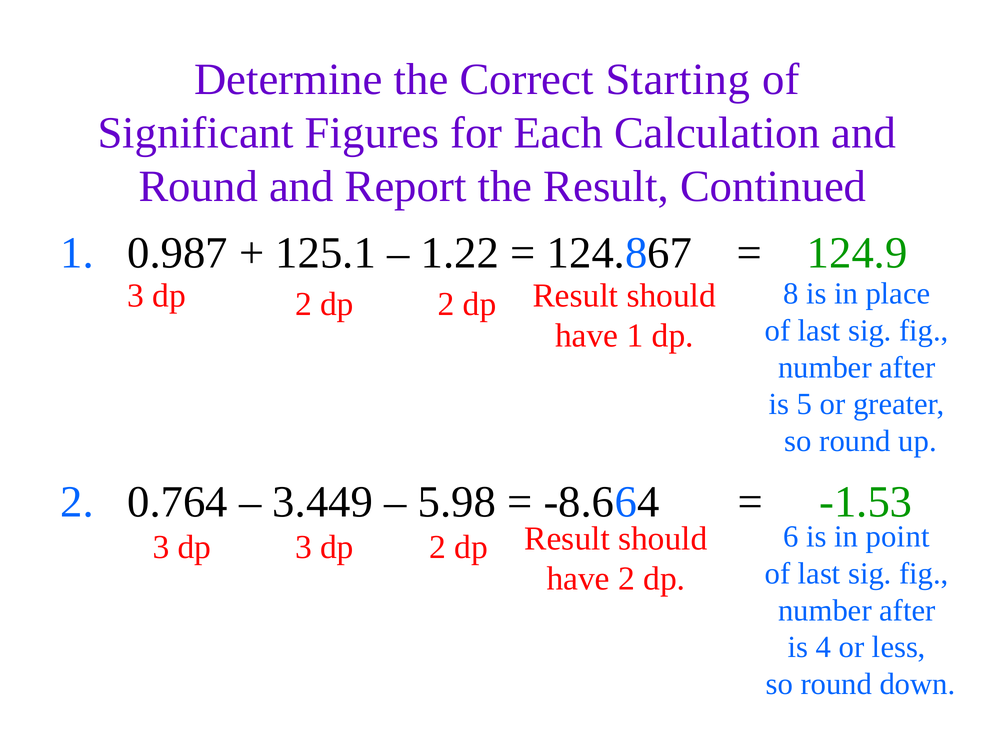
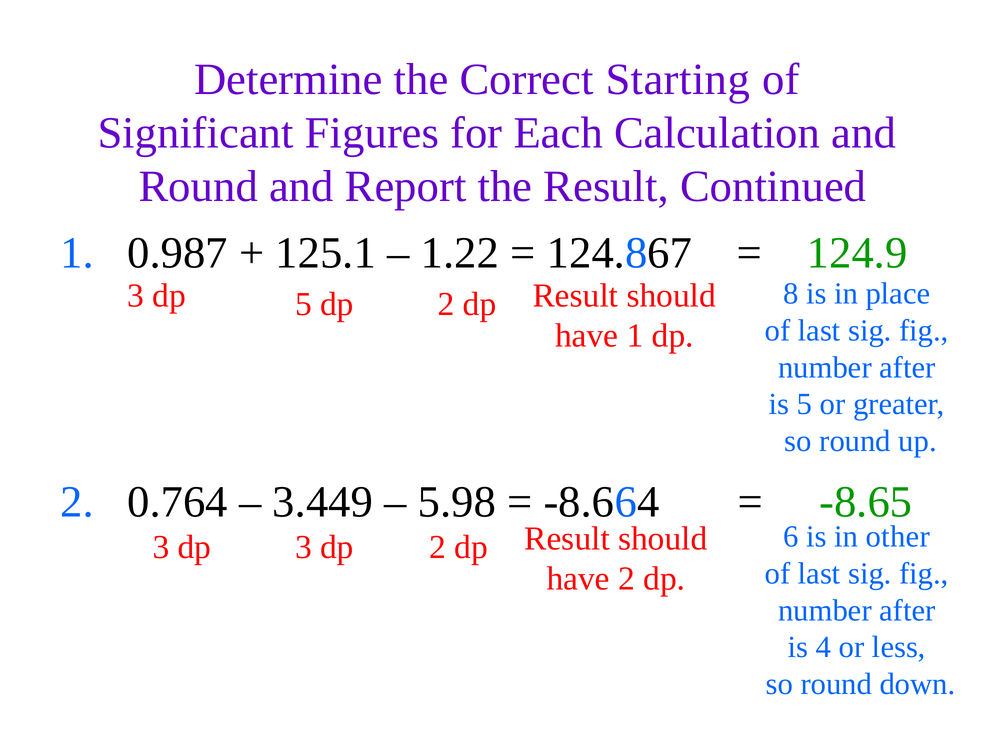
2: 2 -> 5 (303, 304)
-1.53: -1.53 -> -8.65 (866, 502)
point: point -> other (898, 537)
